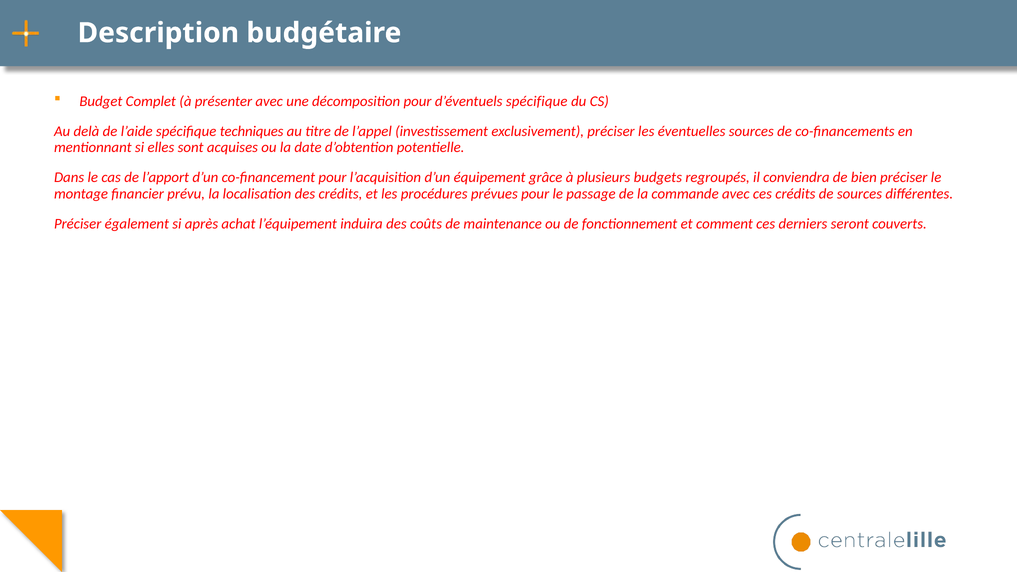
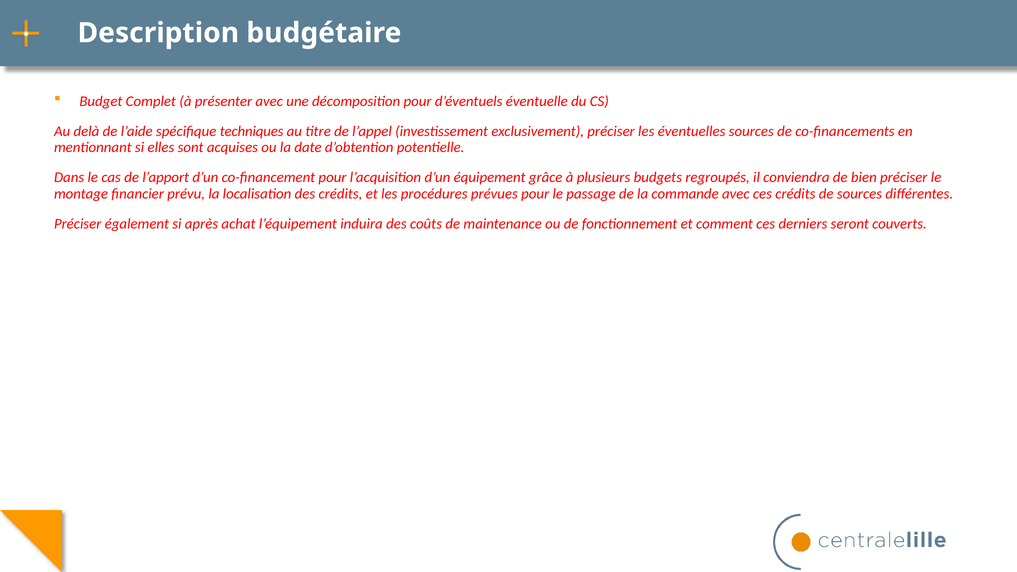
d’éventuels spécifique: spécifique -> éventuelle (537, 101)
